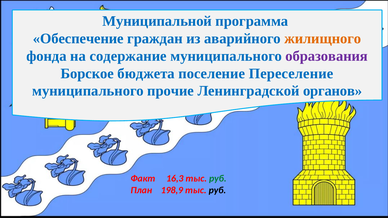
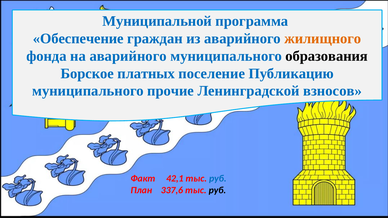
на содержание: содержание -> аварийного (128, 56)
образования colour: purple -> black (327, 56)
бюджета: бюджета -> платных (146, 74)
Переселение: Переселение -> Публикацию (291, 74)
органов: органов -> взносов (332, 91)
16,3: 16,3 -> 42,1 (175, 179)
руб colour: green -> blue (218, 179)
198,9: 198,9 -> 337,6 (172, 190)
